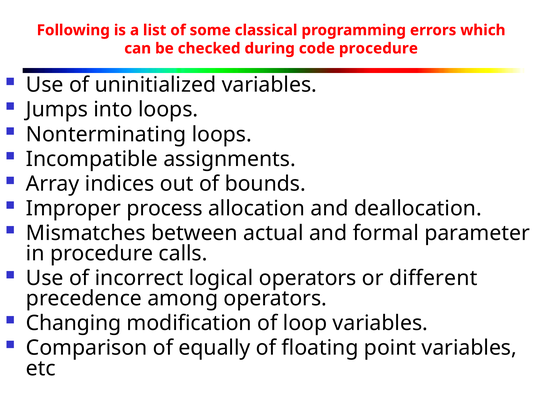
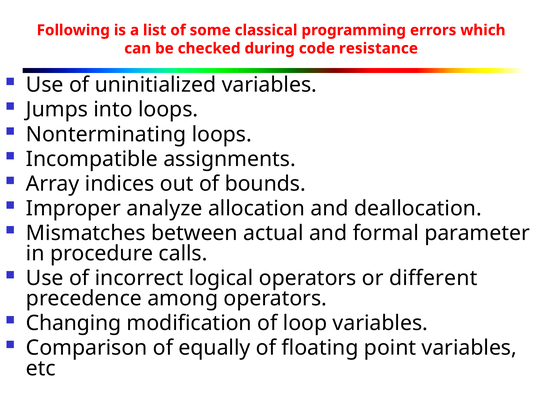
code procedure: procedure -> resistance (378, 48)
process: process -> analyze (165, 209)
